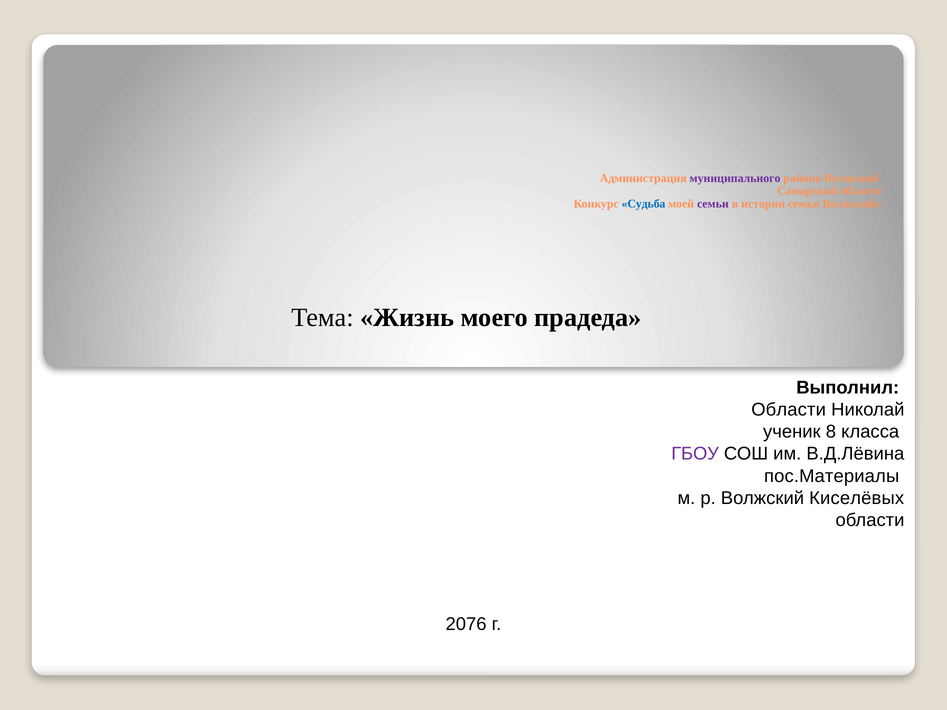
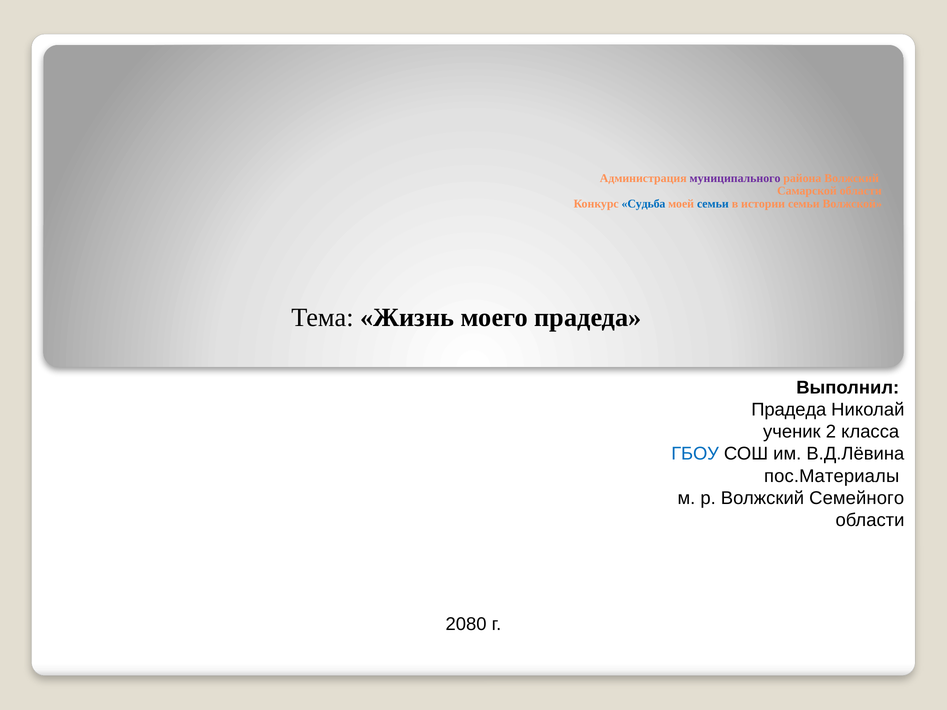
семьи colour: purple -> blue (713, 204)
Области: Области -> Прадеда (789, 410)
8: 8 -> 2 (831, 432)
ГБОУ colour: purple -> blue (695, 454)
Киселёвых: Киселёвых -> Семейного (857, 498)
2076: 2076 -> 2080 (466, 624)
